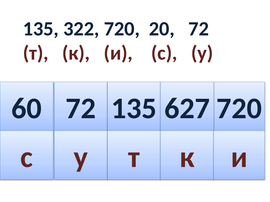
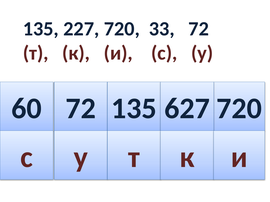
322: 322 -> 227 (81, 29)
20: 20 -> 33 (162, 29)
